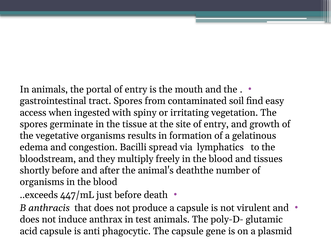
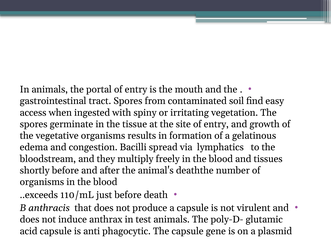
447/mL: 447/mL -> 110/mL (77, 195)
